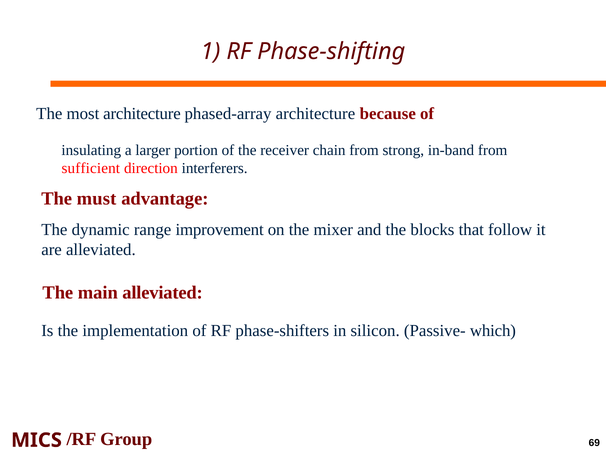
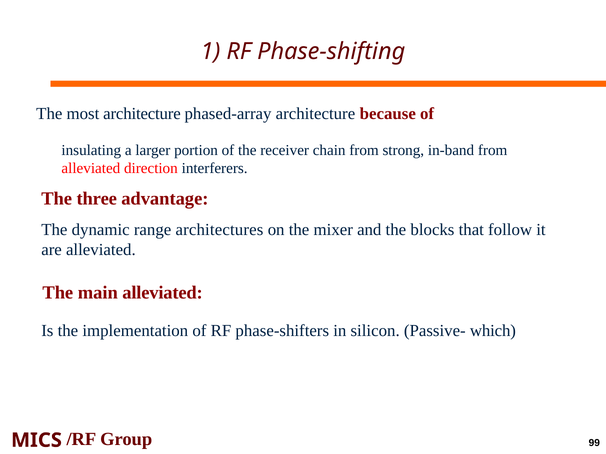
sufficient: sufficient -> alleviated (91, 168)
must: must -> three (97, 199)
improvement: improvement -> architectures (219, 230)
69: 69 -> 99 (594, 444)
